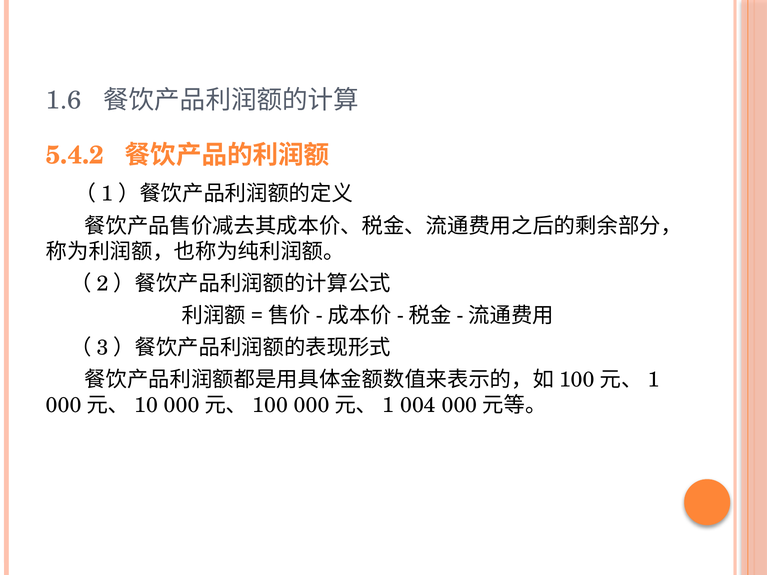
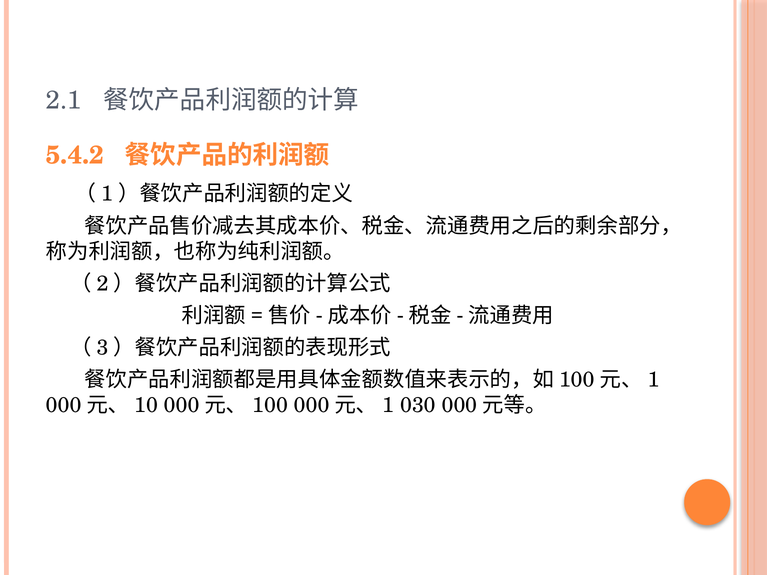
1.6: 1.6 -> 2.1 (64, 100)
004: 004 -> 030 (418, 406)
